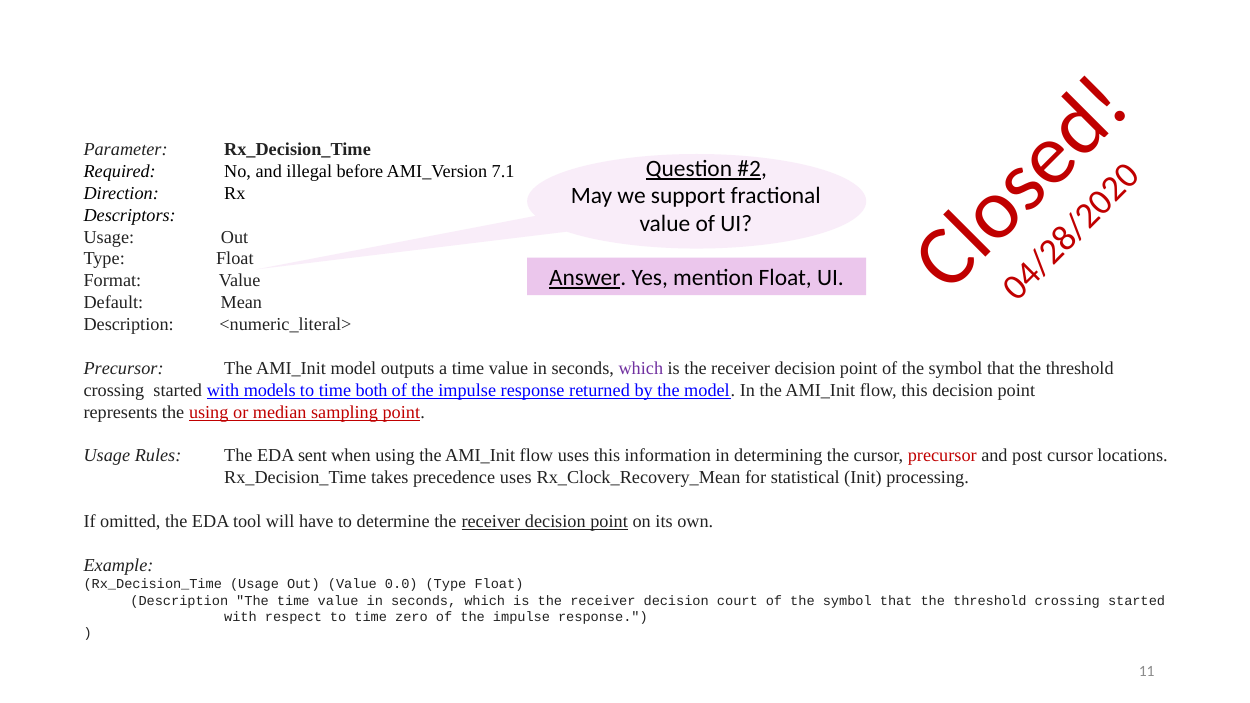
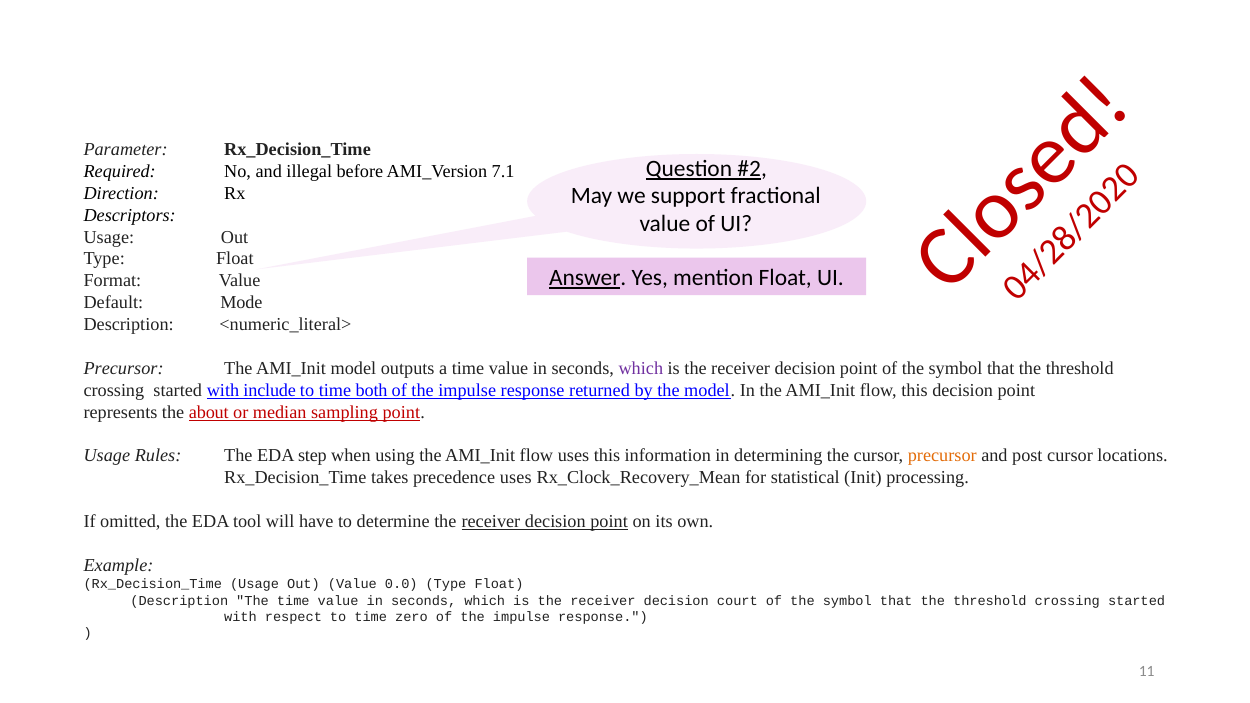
Mean: Mean -> Mode (241, 303)
models: models -> include (270, 390)
the using: using -> about (209, 412)
sent: sent -> step (312, 456)
precursor colour: red -> orange (942, 456)
